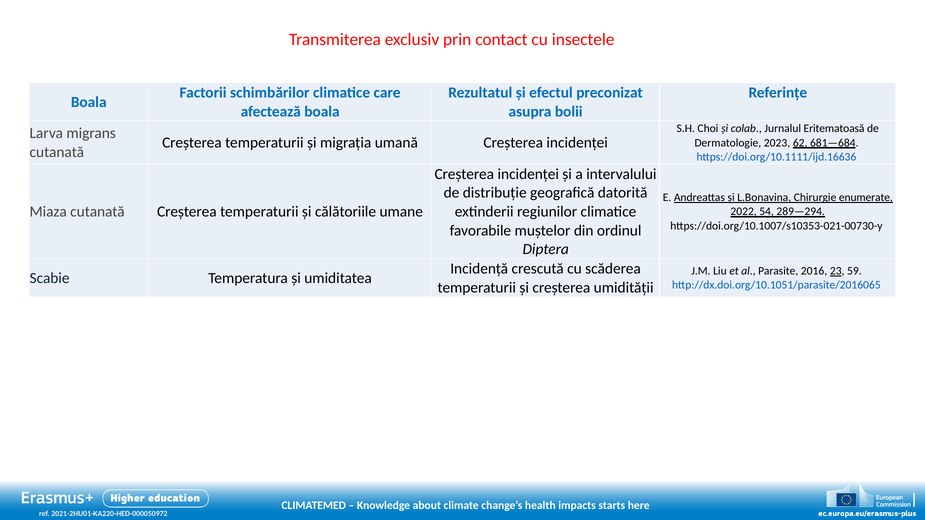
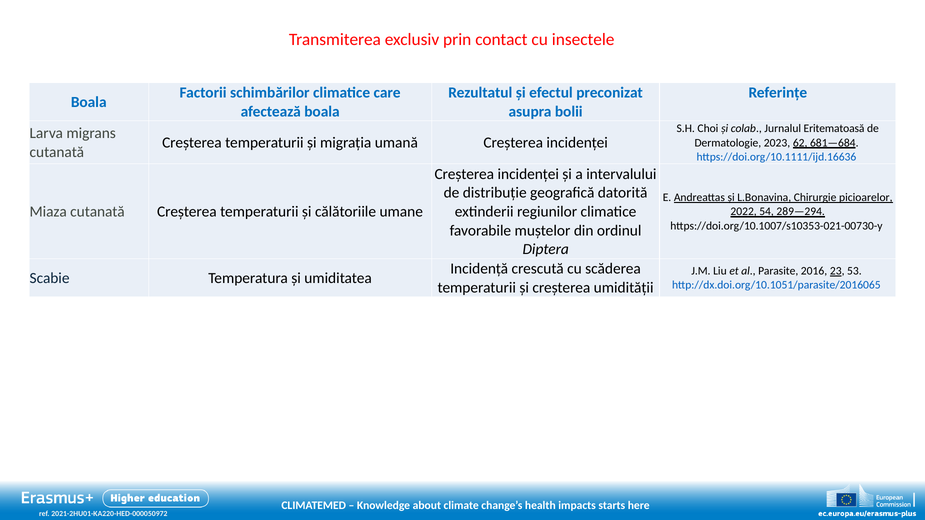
enumerate: enumerate -> picioarelor (866, 198)
59: 59 -> 53 (854, 271)
